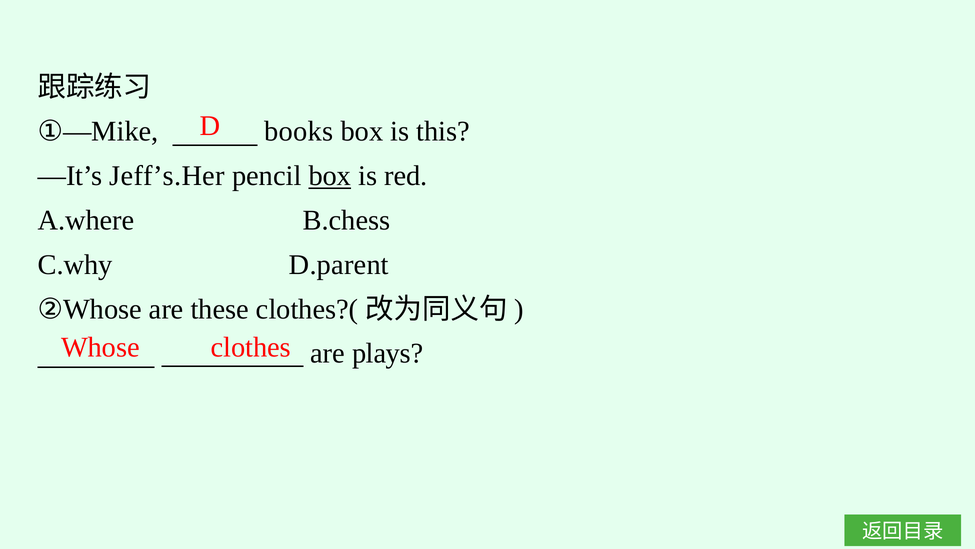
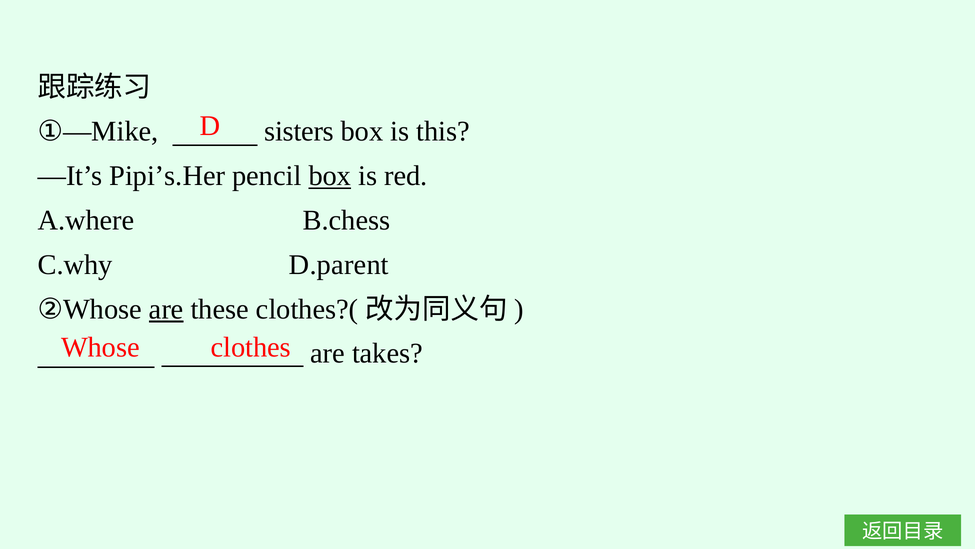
books: books -> sisters (299, 131)
Jeff’s.Her: Jeff’s.Her -> Pipi’s.Her (167, 176)
are underline: none -> present (166, 309)
plays: plays -> takes (387, 353)
